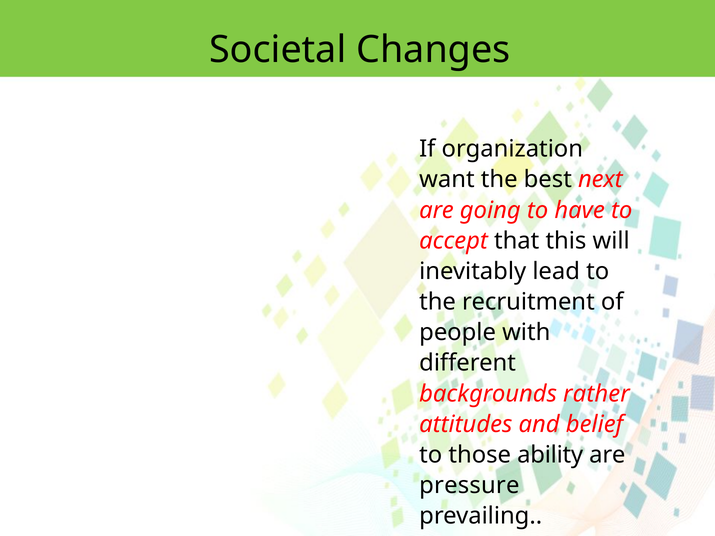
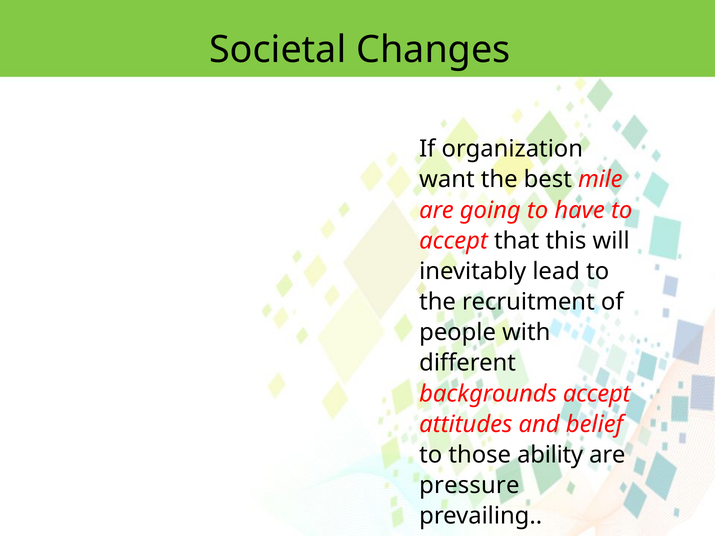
next: next -> mile (600, 180)
backgrounds rather: rather -> accept (597, 394)
